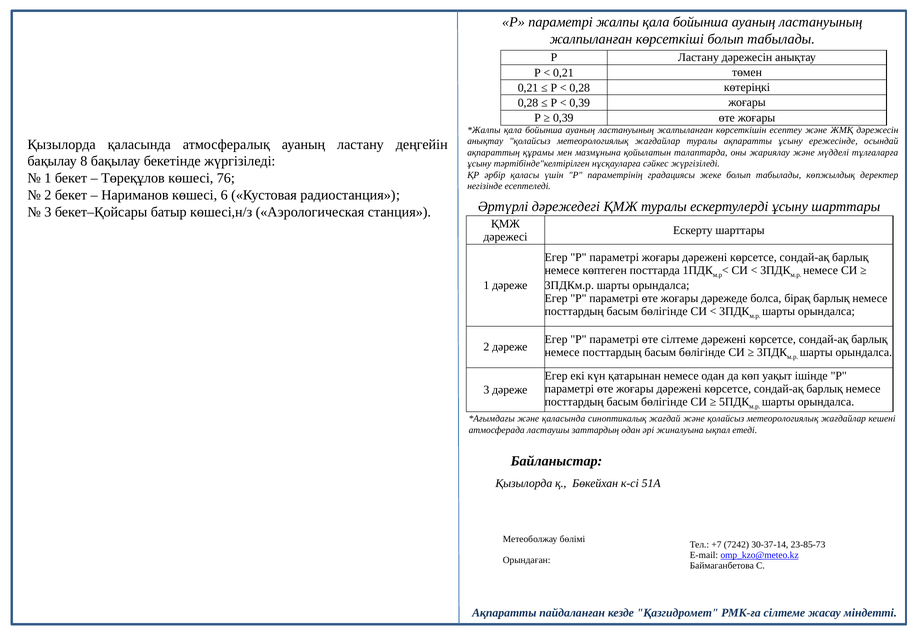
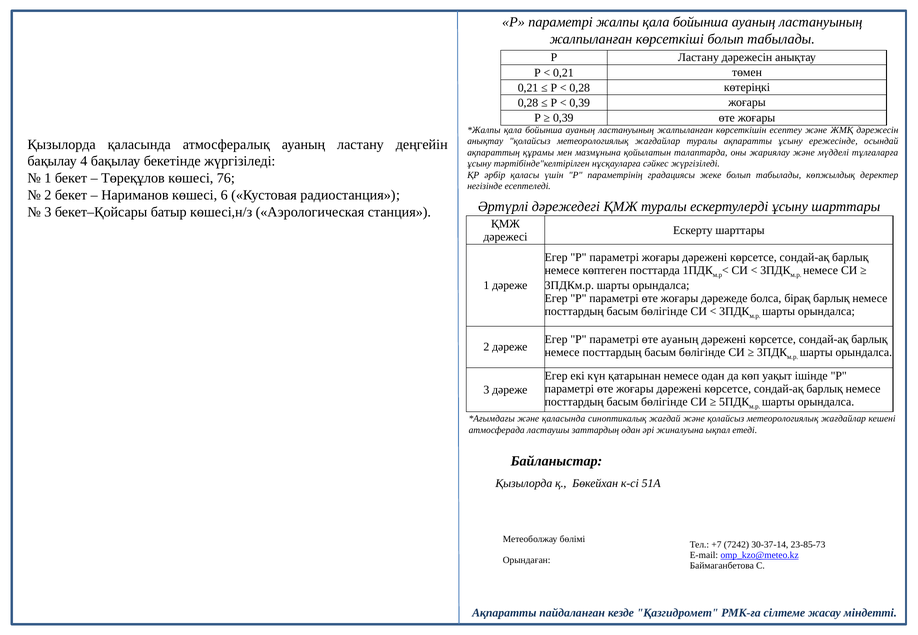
8: 8 -> 4 (84, 161)
өте сілтеме: сілтеме -> ауаның (680, 340)
